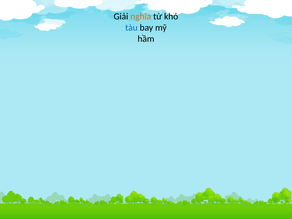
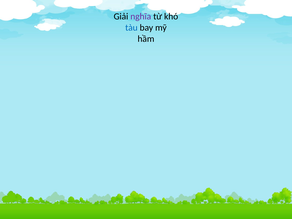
nghĩa colour: orange -> purple (141, 16)
